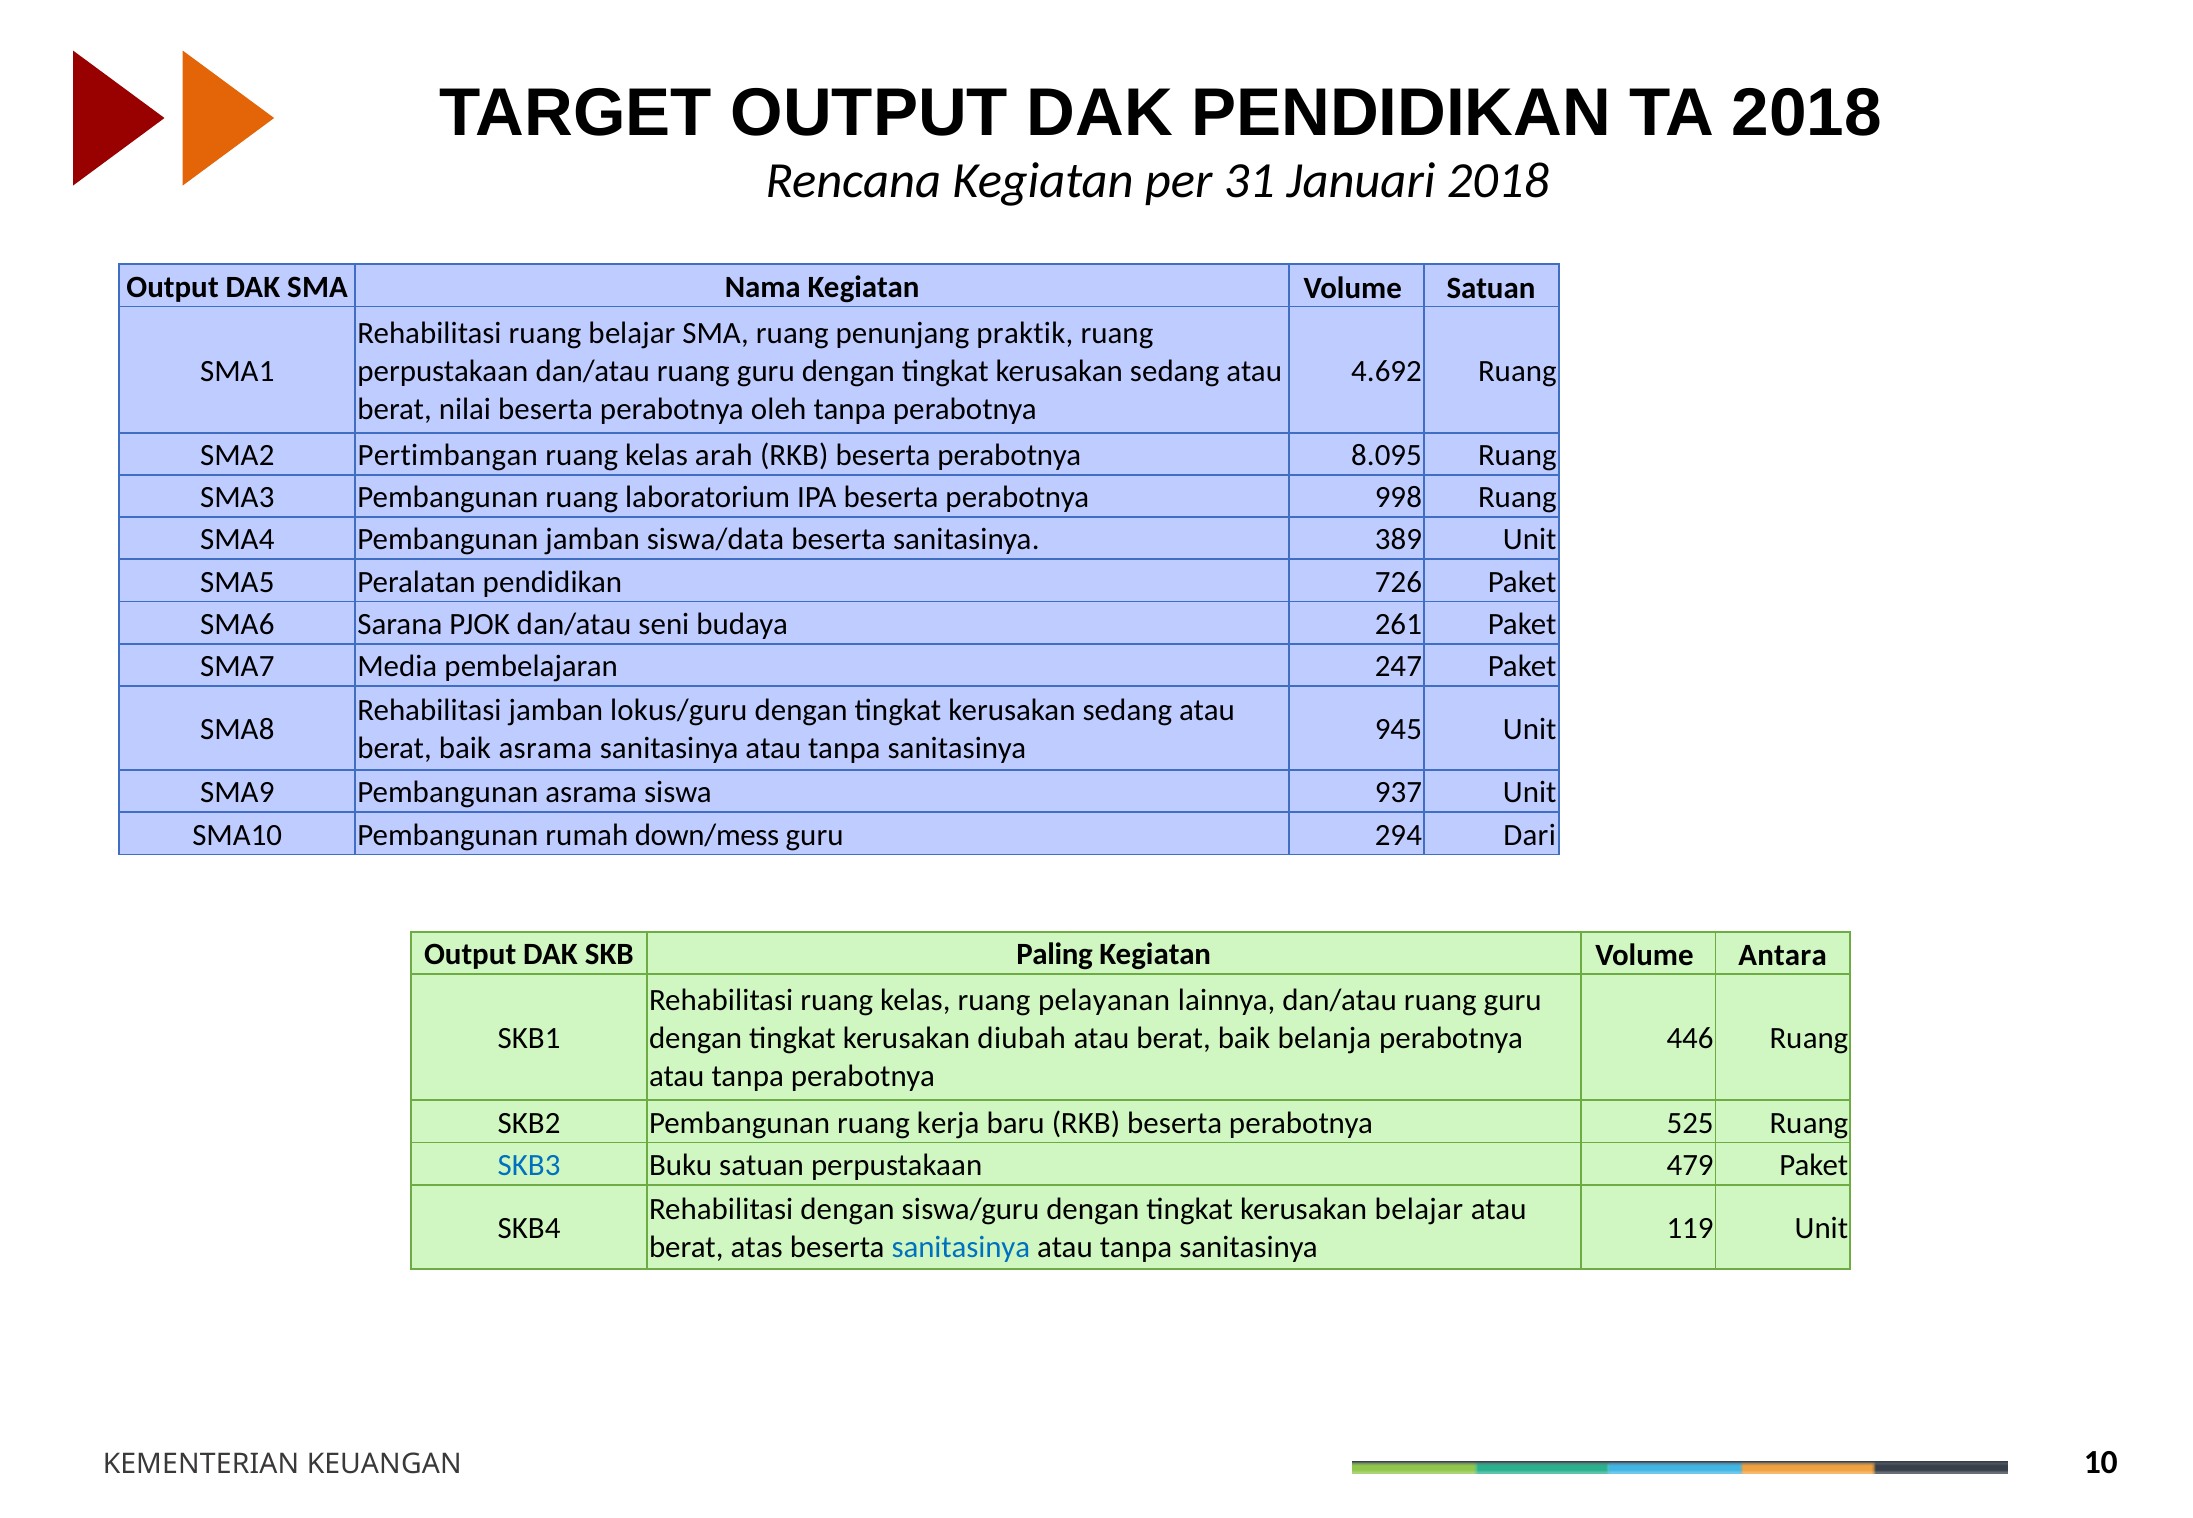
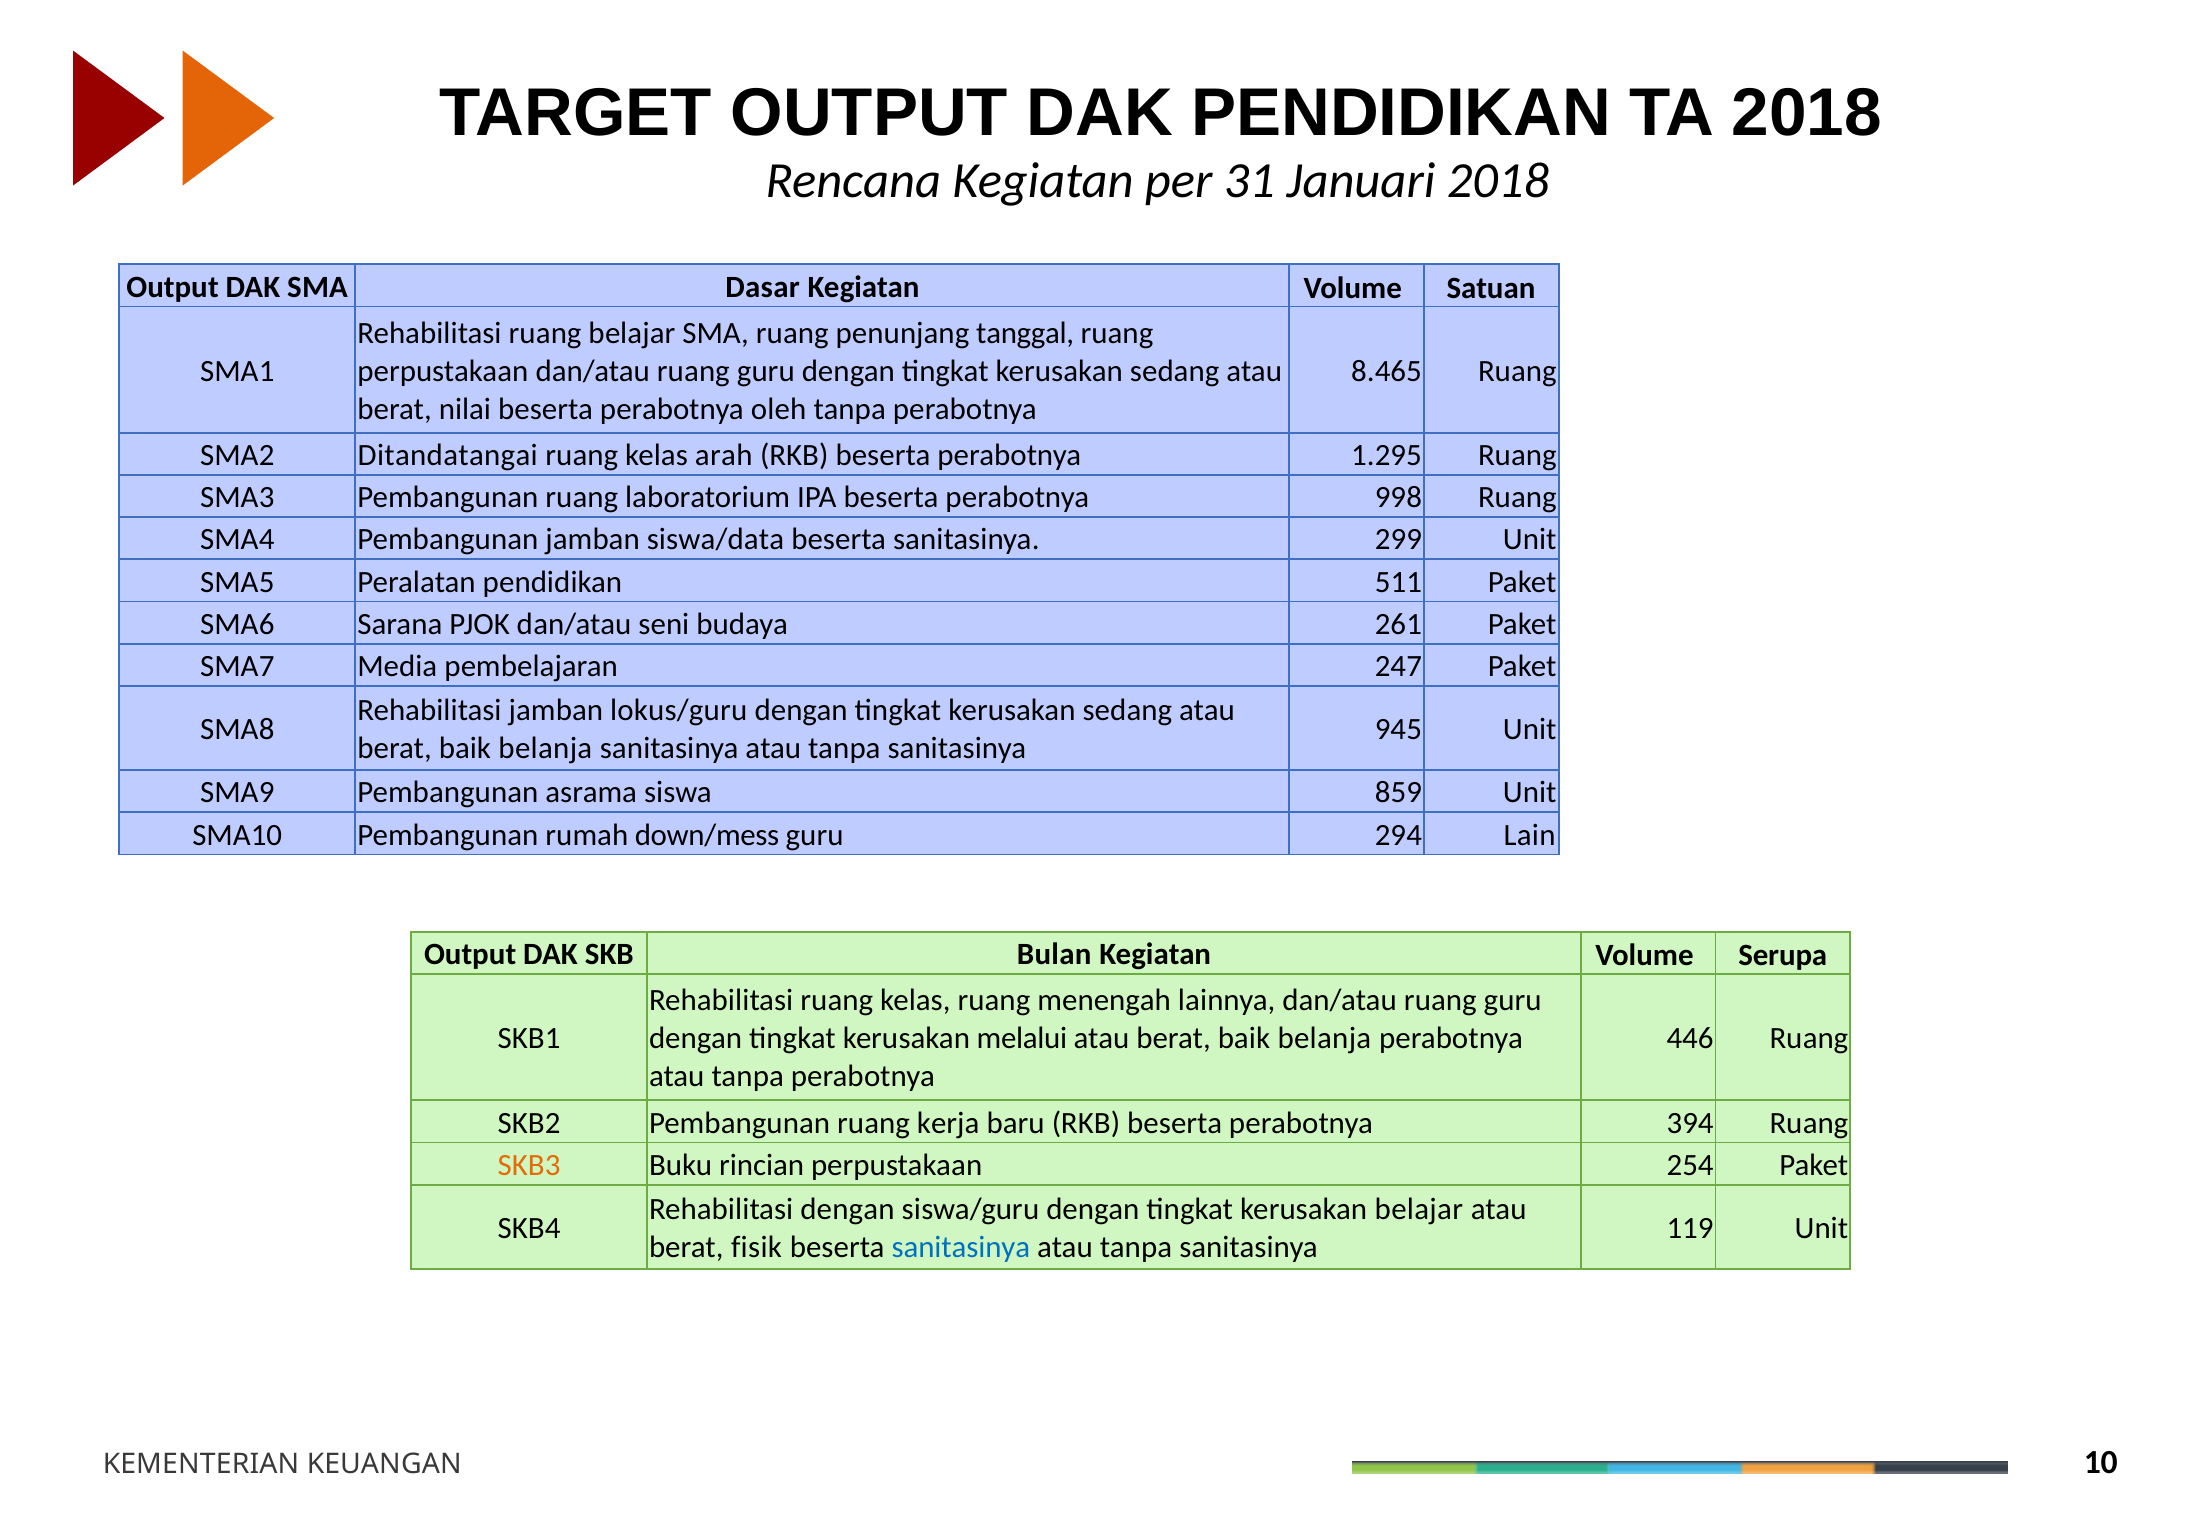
Nama: Nama -> Dasar (763, 287)
praktik: praktik -> tanggal (1025, 333)
4.692: 4.692 -> 8.465 (1387, 371)
Pertimbangan: Pertimbangan -> Ditandatangai (448, 456)
8.095: 8.095 -> 1.295 (1387, 456)
389: 389 -> 299 (1398, 540)
726: 726 -> 511 (1398, 582)
asrama: asrama -> belanja (545, 749)
937: 937 -> 859 (1398, 793)
Dari: Dari -> Lain (1530, 835)
Paling: Paling -> Bulan (1054, 954)
Antara: Antara -> Serupa (1783, 955)
pelayanan: pelayanan -> menengah (1104, 1001)
diubah: diubah -> melalui (1022, 1039)
525: 525 -> 394 (1690, 1123)
SKB3 colour: blue -> orange (529, 1165)
Buku satuan: satuan -> rincian (762, 1165)
479: 479 -> 254 (1690, 1165)
atas: atas -> fisik (756, 1247)
